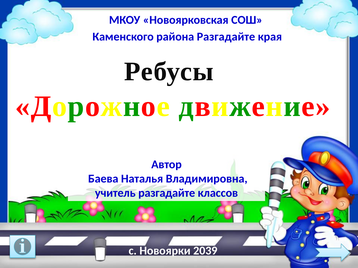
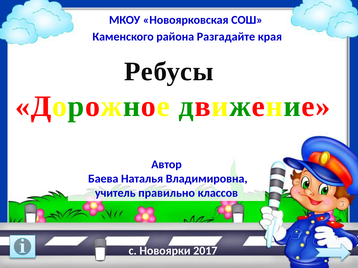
учитель разгадайте: разгадайте -> правильно (167, 193)
2039: 2039 -> 2017 (205, 251)
